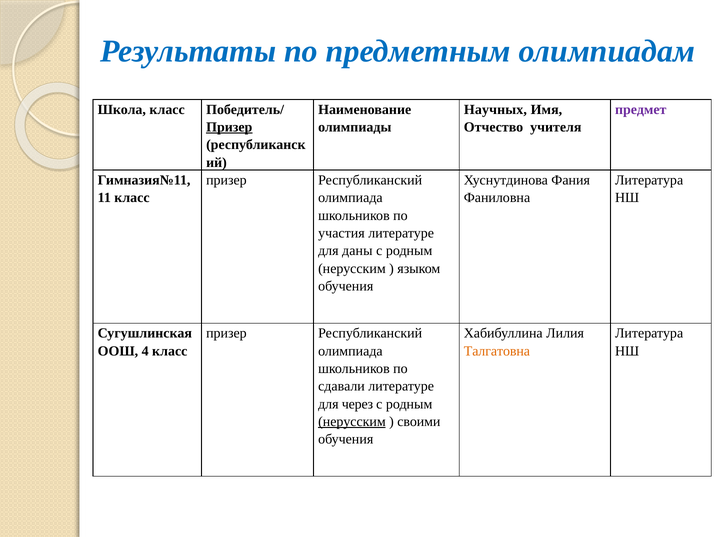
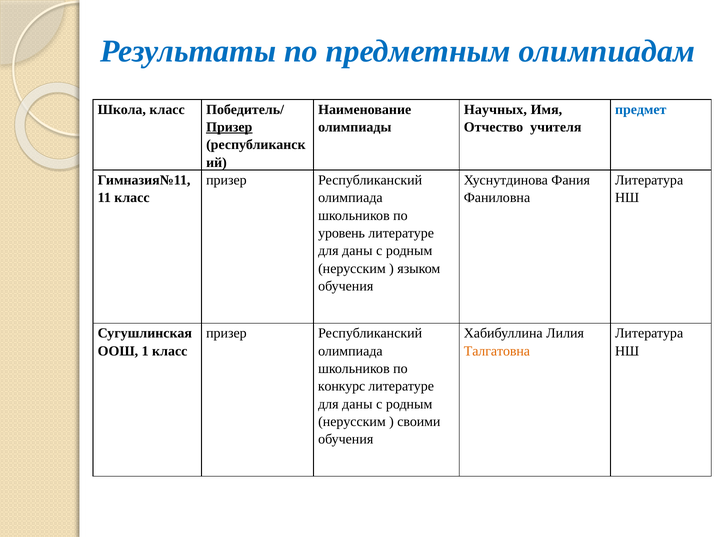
предмет colour: purple -> blue (641, 110)
участия: участия -> уровень (342, 234)
4: 4 -> 1 (145, 351)
сдавали: сдавали -> конкурс (342, 387)
через: через -> даны (357, 405)
нерусским underline: present -> none (352, 422)
